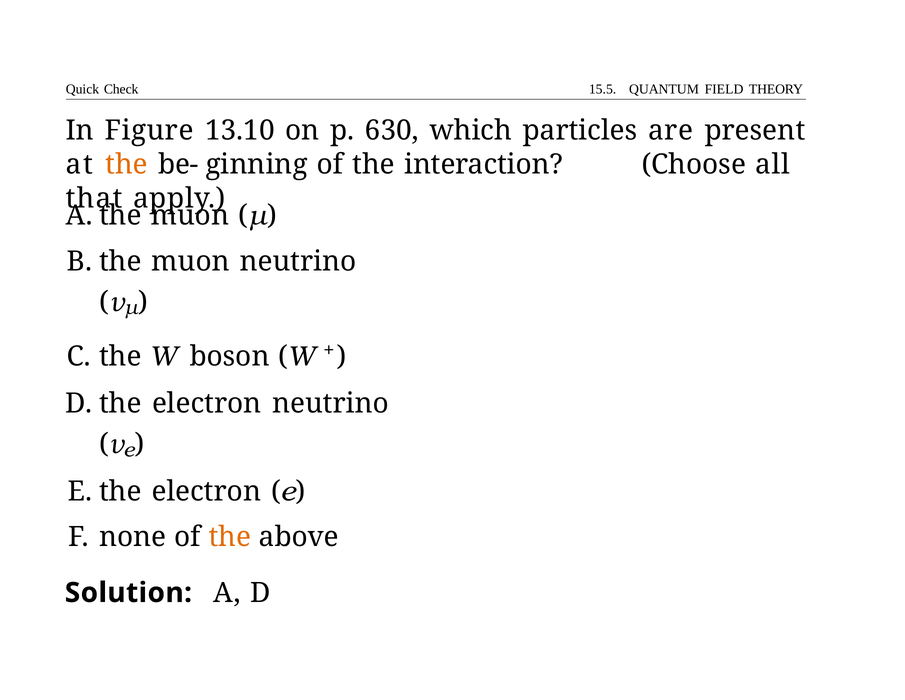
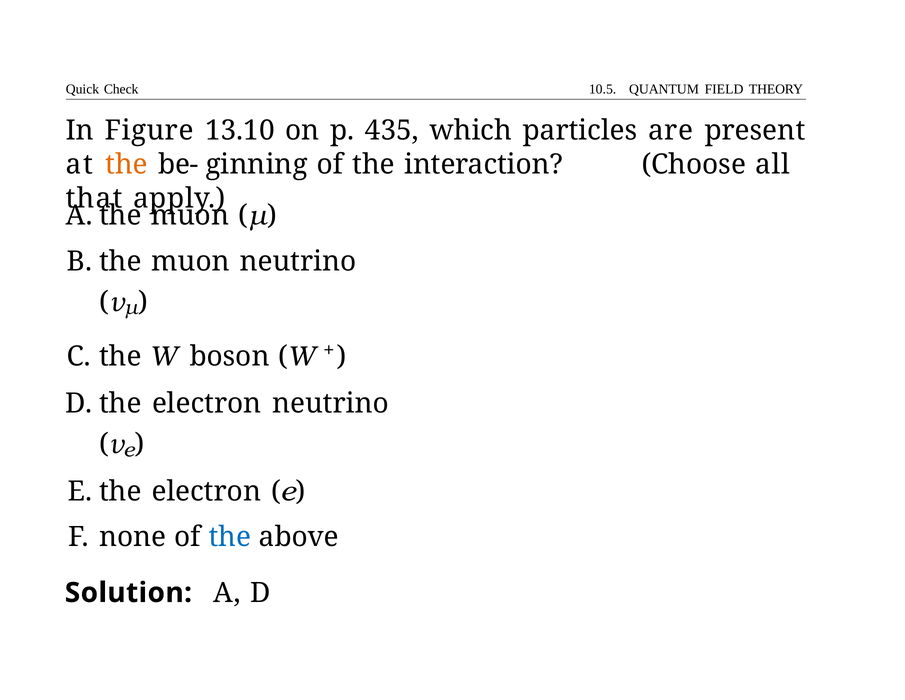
15.5: 15.5 -> 10.5 (603, 89)
630: 630 -> 435 (392, 130)
the colour: orange -> blue (230, 536)
